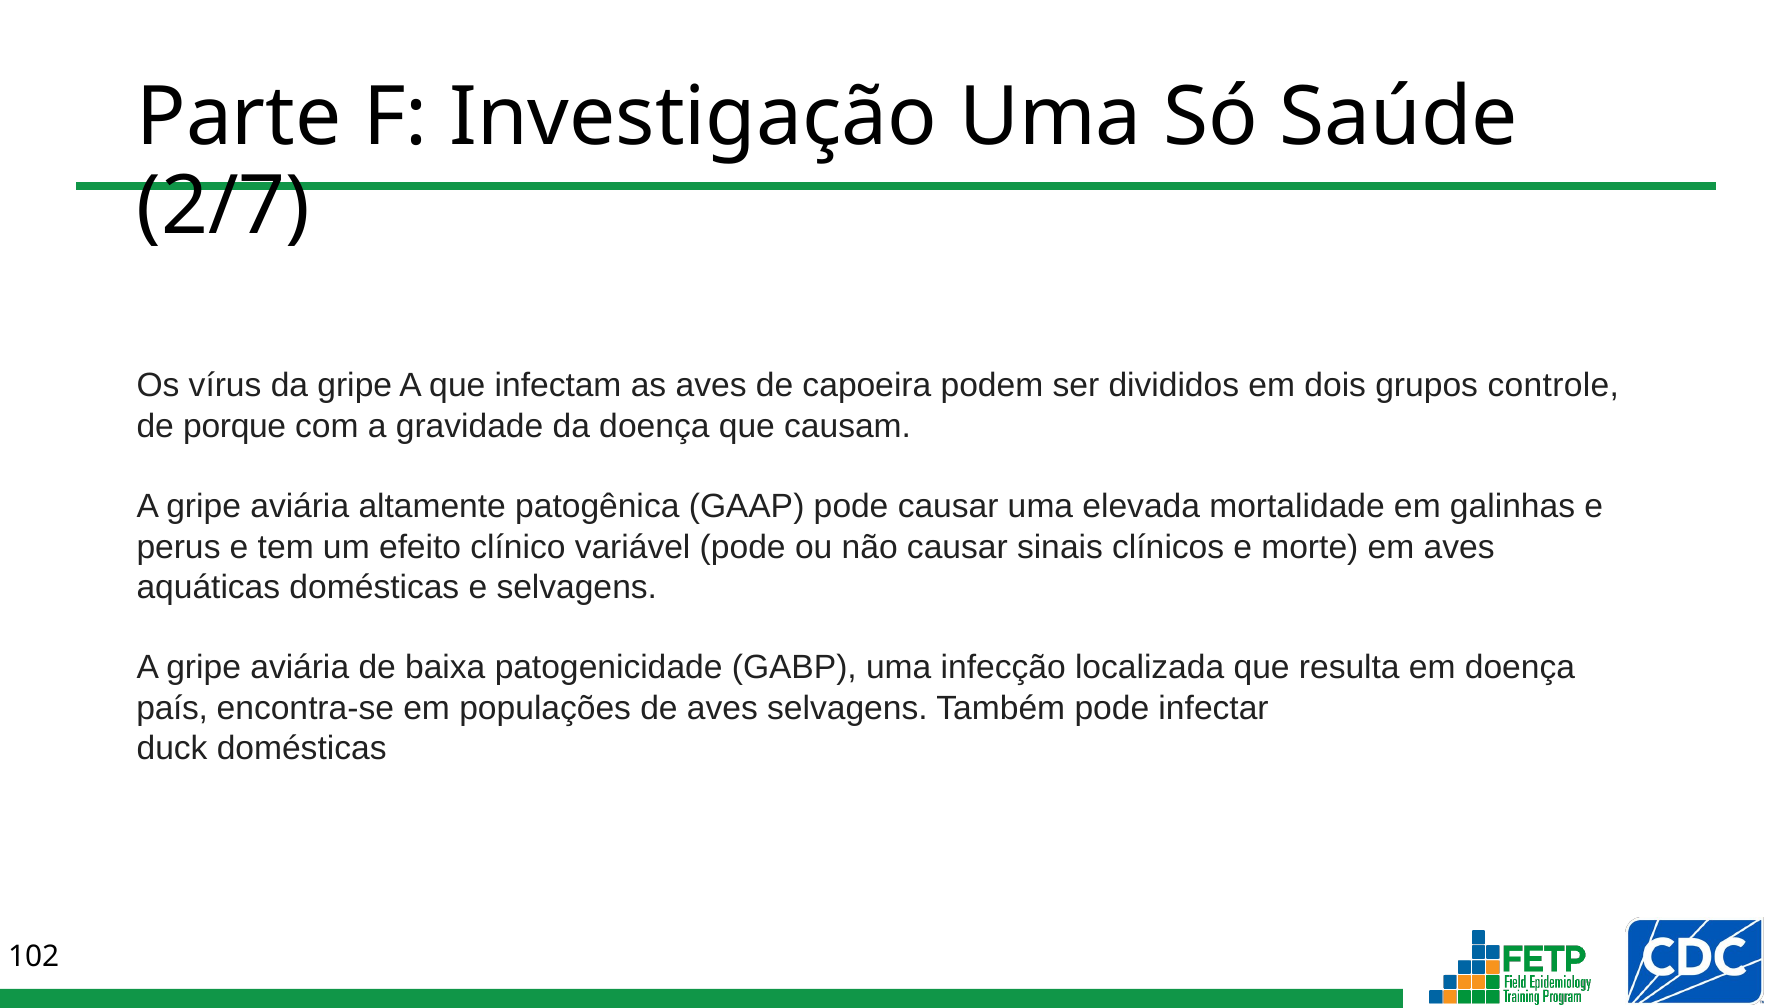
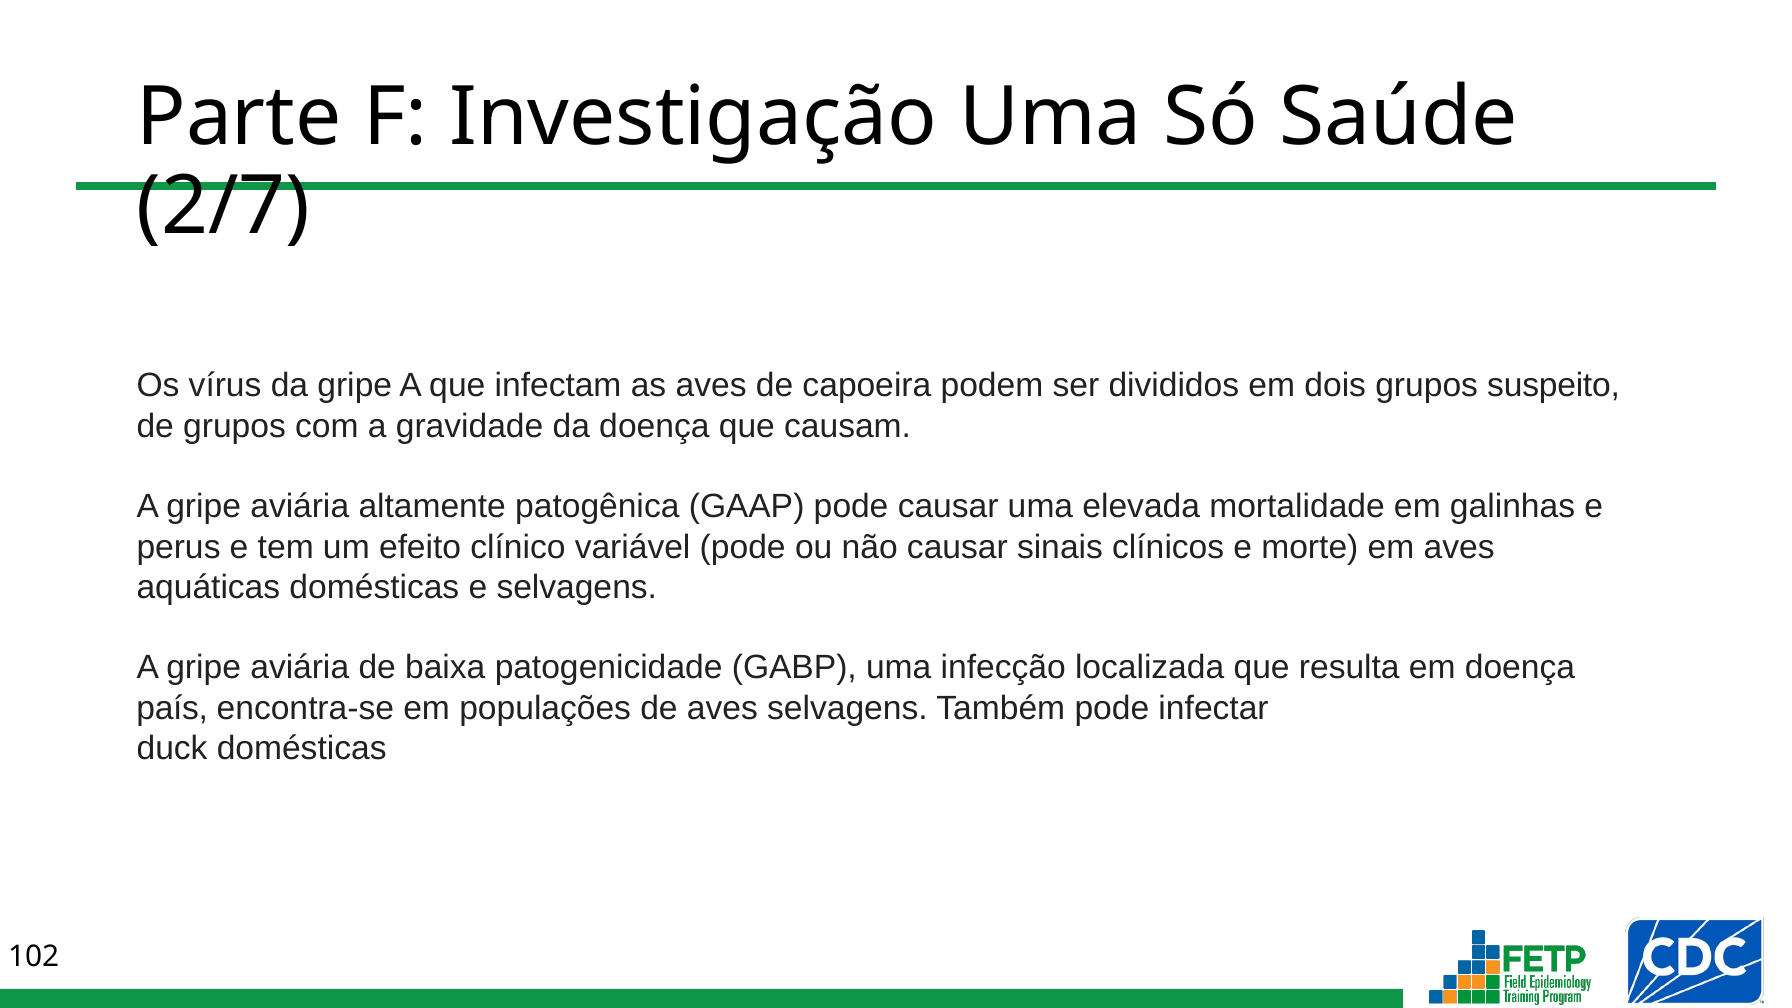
controle: controle -> suspeito (1554, 386)
de porque: porque -> grupos (235, 426)
